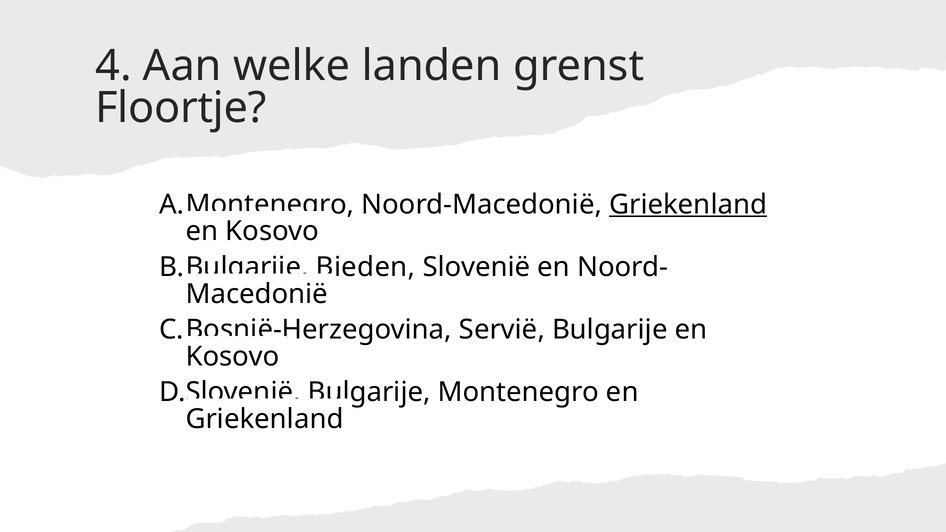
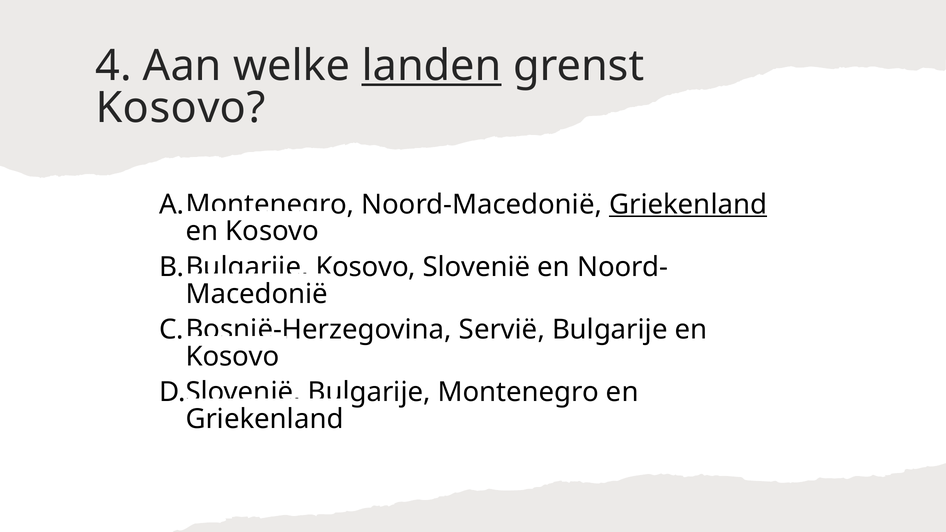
landen underline: none -> present (432, 66)
Floortje: Floortje -> Kosovo (181, 108)
Bieden: Bieden -> Kosovo (366, 267)
